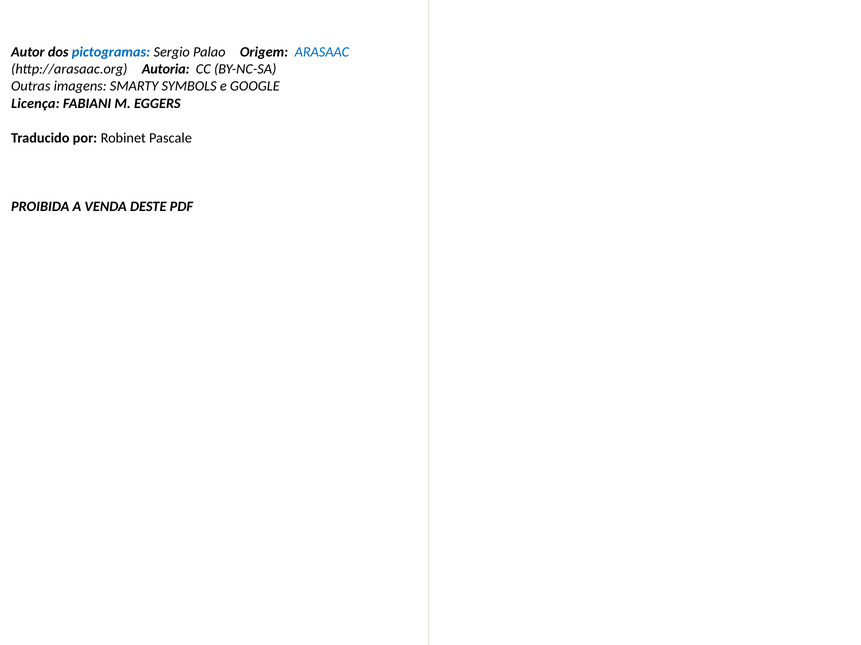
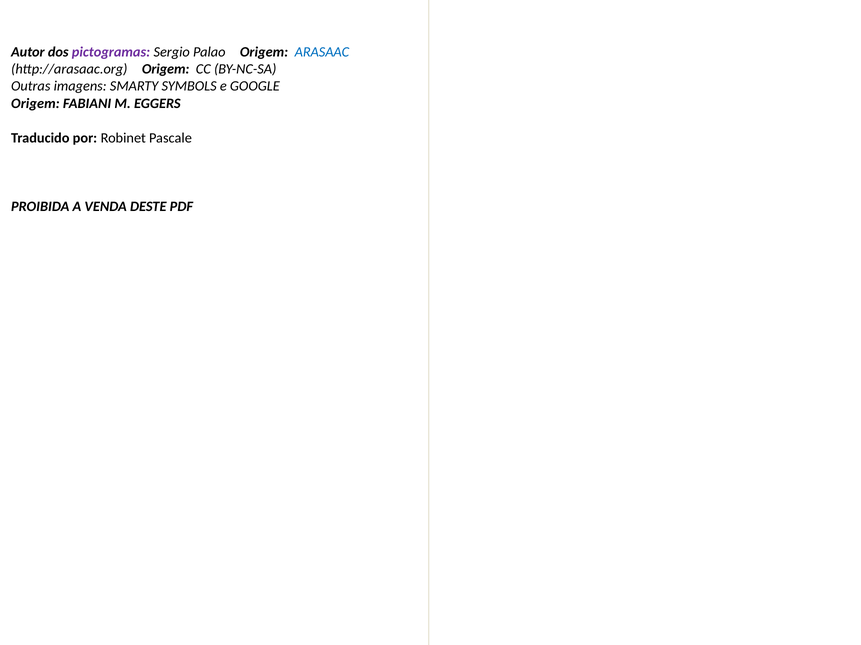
pictogramas colour: blue -> purple (111, 52)
http://arasaac.org Autoria: Autoria -> Origem (166, 69)
Licença: Licença -> Origem (35, 104)
